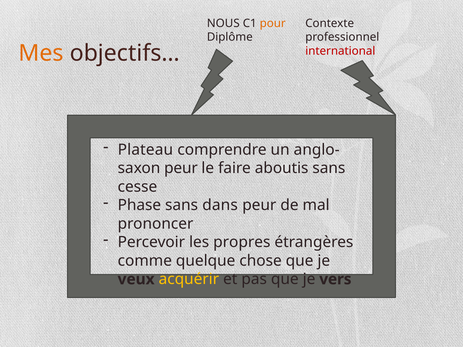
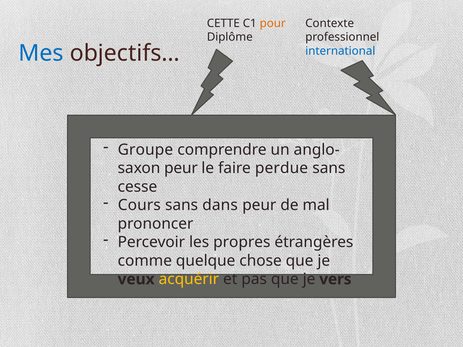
NOUS: NOUS -> CETTE (223, 23)
Mes colour: orange -> blue (41, 53)
international colour: red -> blue (340, 51)
Plateau: Plateau -> Groupe (145, 150)
aboutis: aboutis -> perdue (282, 168)
Phase: Phase -> Cours (139, 205)
